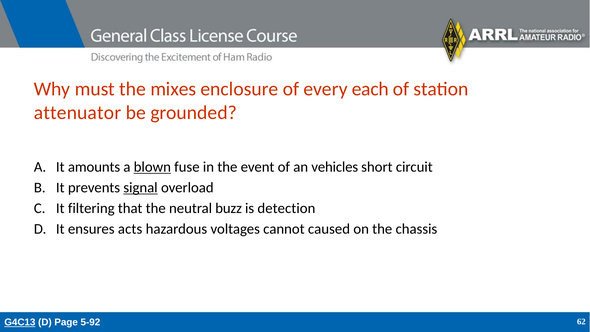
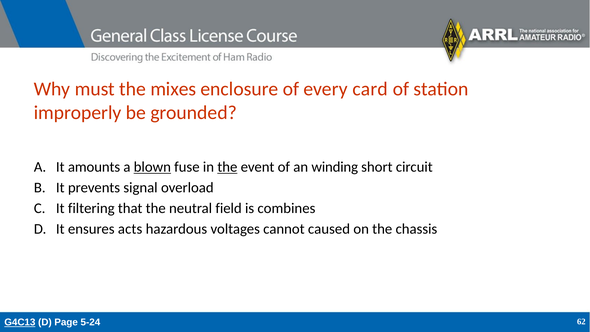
each: each -> card (370, 89)
attenuator: attenuator -> improperly (78, 113)
the underline: none -> present (227, 167)
vehicles: vehicles -> winding (335, 167)
signal underline: present -> none (140, 188)
buzz: buzz -> field (229, 208)
detection: detection -> combines (286, 208)
5-92: 5-92 -> 5-24 (90, 322)
